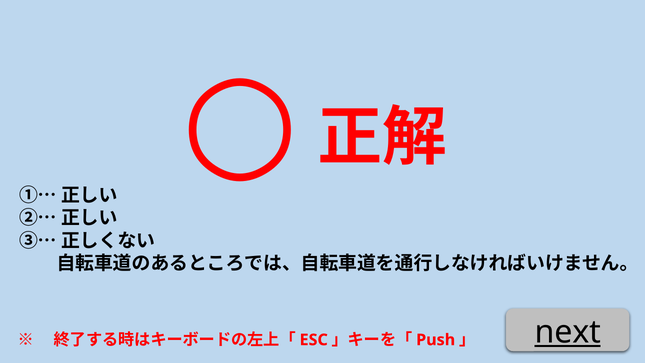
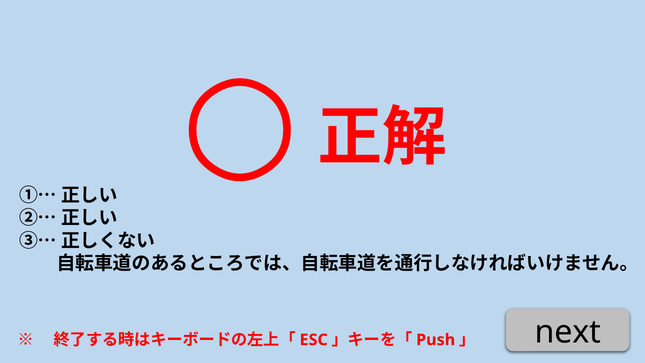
next underline: present -> none (568, 332)
